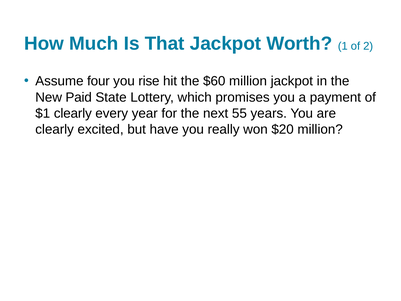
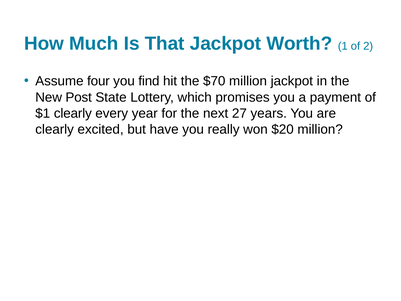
rise: rise -> find (149, 81)
$60: $60 -> $70 (214, 81)
Paid: Paid -> Post (79, 97)
55: 55 -> 27 (239, 113)
